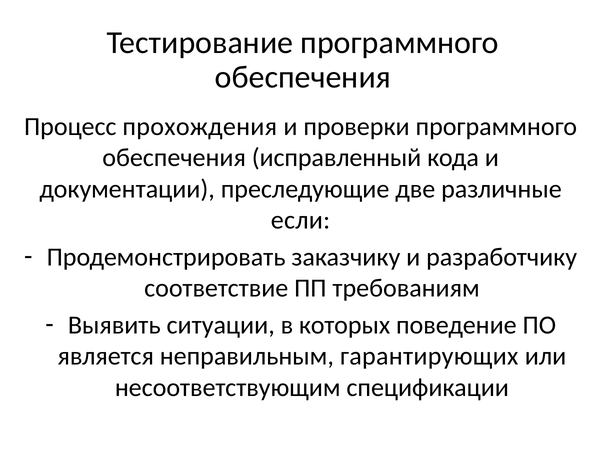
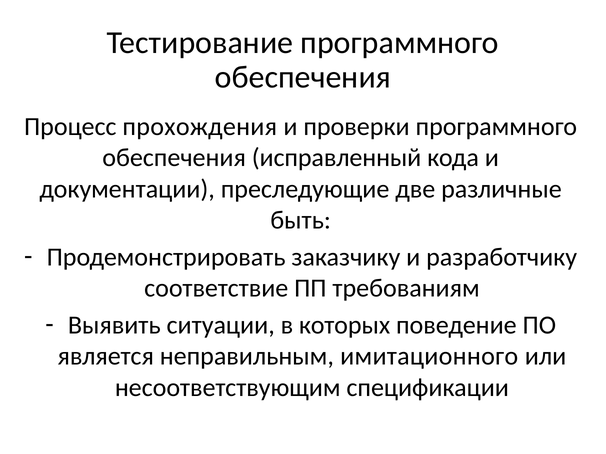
если: если -> быть (301, 221)
гарантирующих: гарантирующих -> имитационного (429, 357)
